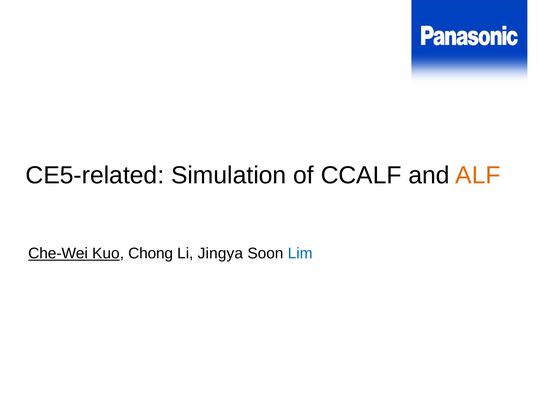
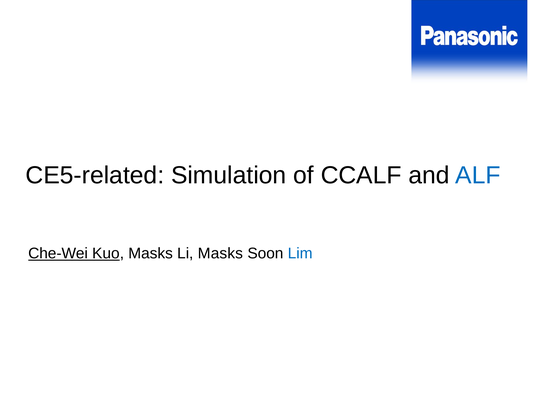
ALF colour: orange -> blue (478, 175)
Kuo Chong: Chong -> Masks (151, 253)
Li Jingya: Jingya -> Masks (220, 253)
